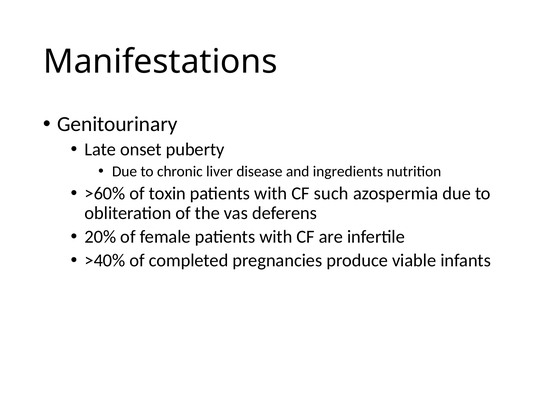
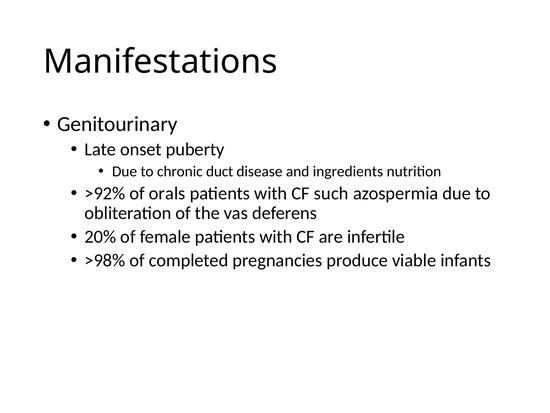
liver: liver -> duct (220, 171)
>60%: >60% -> >92% (105, 193)
toxin: toxin -> orals (167, 193)
>40%: >40% -> >98% (105, 260)
